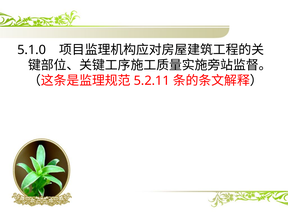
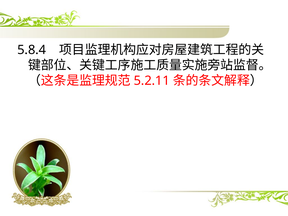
5.1.0: 5.1.0 -> 5.8.4 (32, 50)
